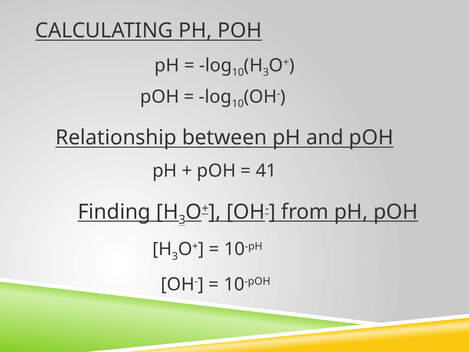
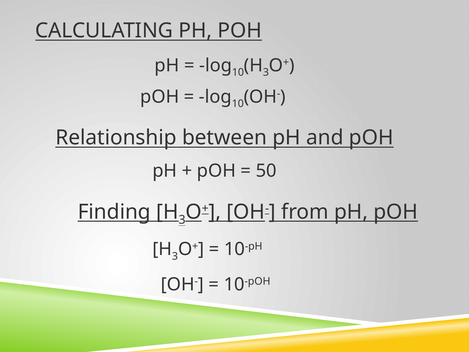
41: 41 -> 50 (266, 171)
